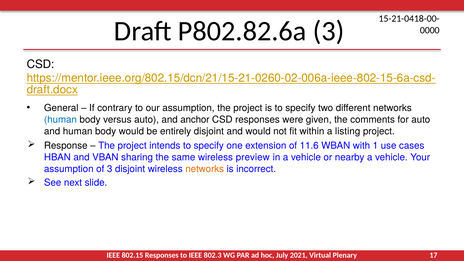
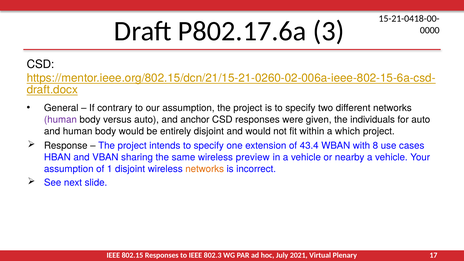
P802.82.6a: P802.82.6a -> P802.17.6a (242, 31)
human colour: blue -> purple (60, 120)
comments: comments -> individuals (373, 120)
listing: listing -> which (348, 131)
11.6: 11.6 -> 43.4 (309, 146)
1: 1 -> 8 (375, 146)
of 3: 3 -> 1 (110, 169)
